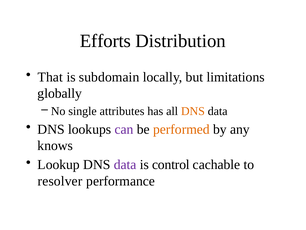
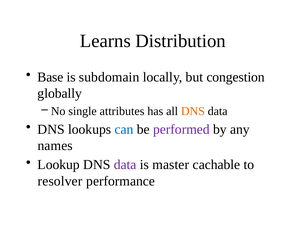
Efforts: Efforts -> Learns (105, 41)
That: That -> Base (50, 77)
limitations: limitations -> congestion (236, 77)
can colour: purple -> blue (124, 129)
performed colour: orange -> purple (181, 129)
knows: knows -> names (55, 145)
control: control -> master (171, 164)
